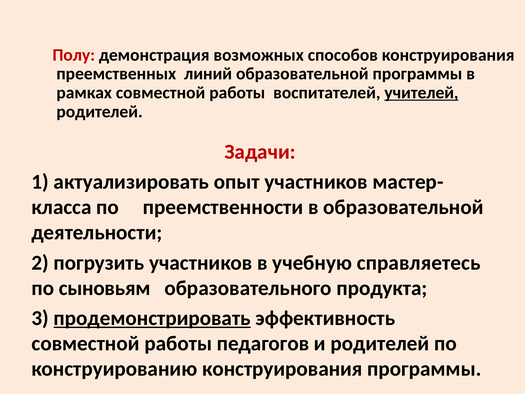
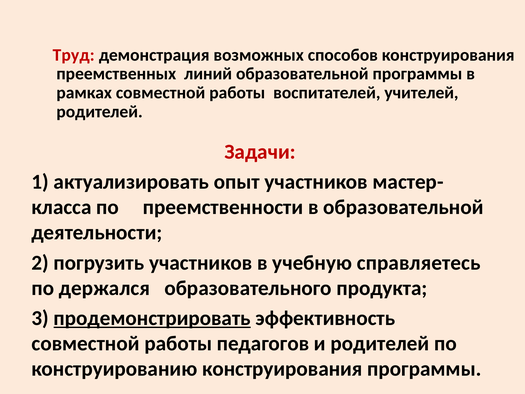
Полу: Полу -> Труд (74, 55)
учителей underline: present -> none (421, 93)
сыновьям: сыновьям -> держался (104, 288)
